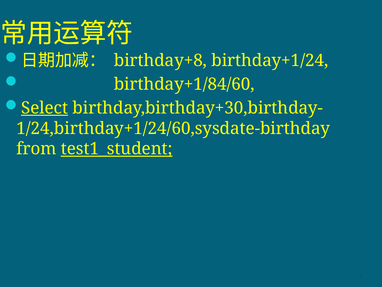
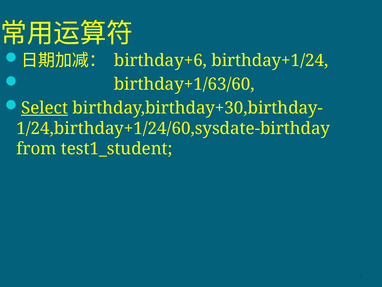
birthday+8: birthday+8 -> birthday+6 (160, 60)
birthday+1/84/60: birthday+1/84/60 -> birthday+1/63/60 (184, 84)
test1_student underline: present -> none (117, 149)
